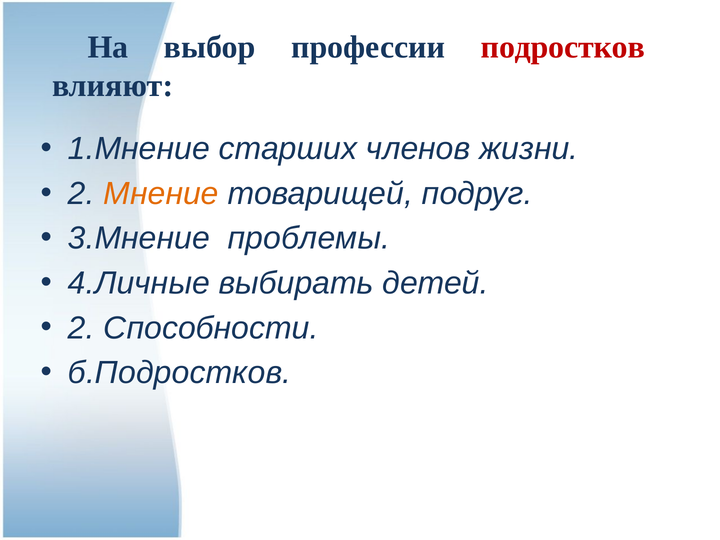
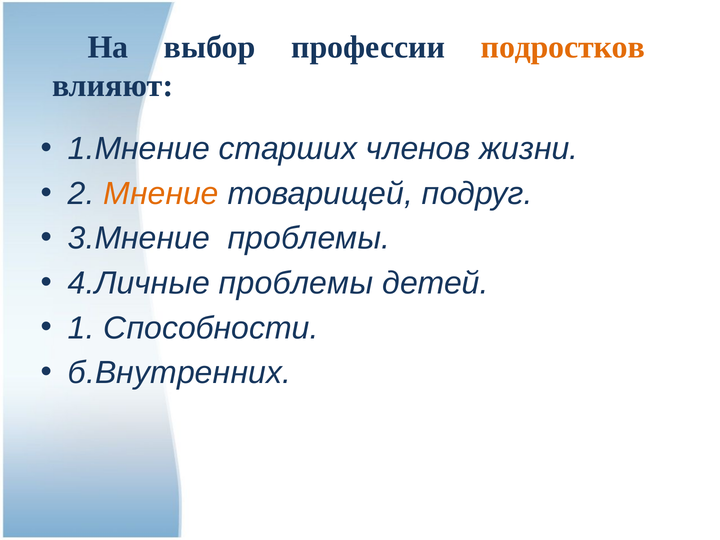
подростков colour: red -> orange (563, 47)
4.Личные выбирать: выбирать -> проблемы (296, 283)
2: 2 -> 1 (81, 328)
б.Подростков: б.Подростков -> б.Внутренних (180, 373)
